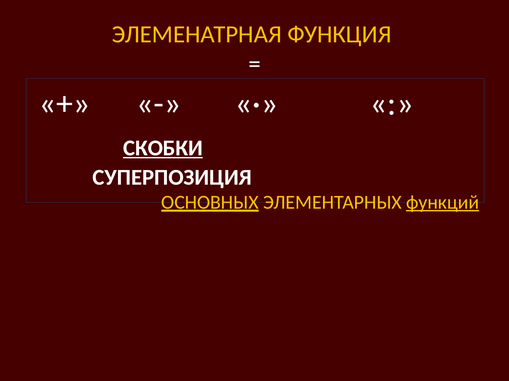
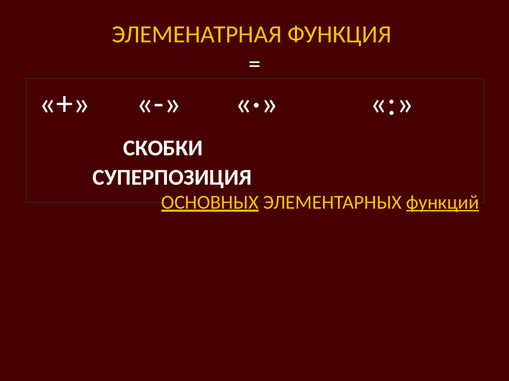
СКОБКИ underline: present -> none (163, 148)
